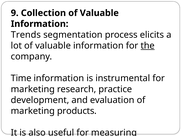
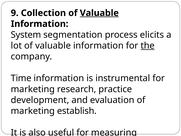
Valuable underline: none -> present (99, 13)
Trends: Trends -> System (26, 35)
products: products -> establish (77, 111)
